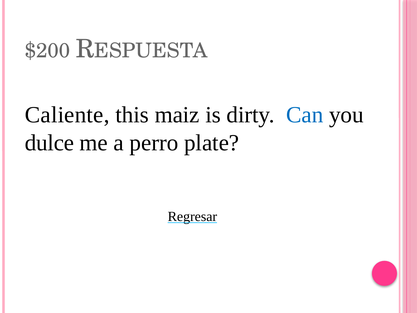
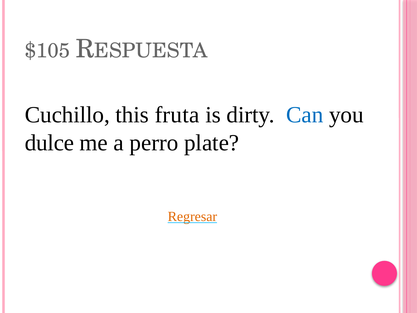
$200: $200 -> $105 (48, 51)
Caliente: Caliente -> Cuchillo (67, 115)
maiz: maiz -> fruta (177, 115)
Regresar colour: black -> orange (192, 216)
